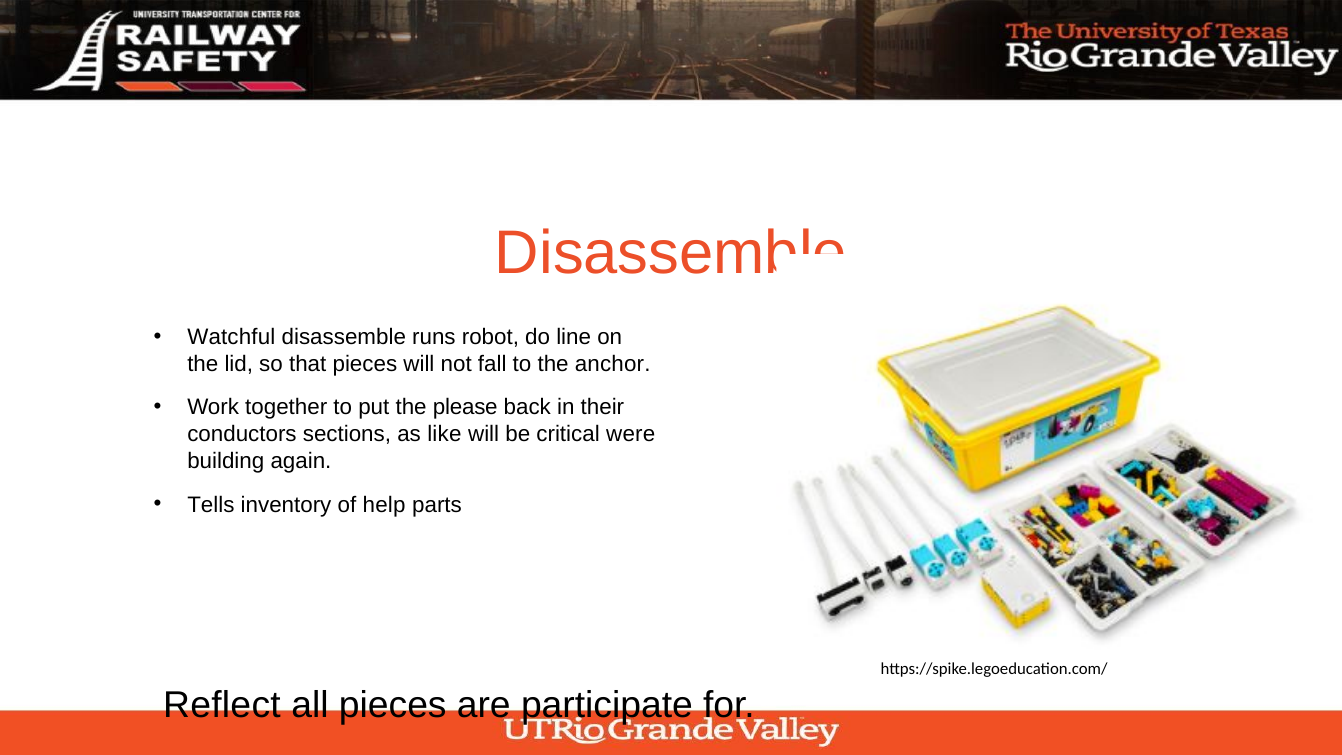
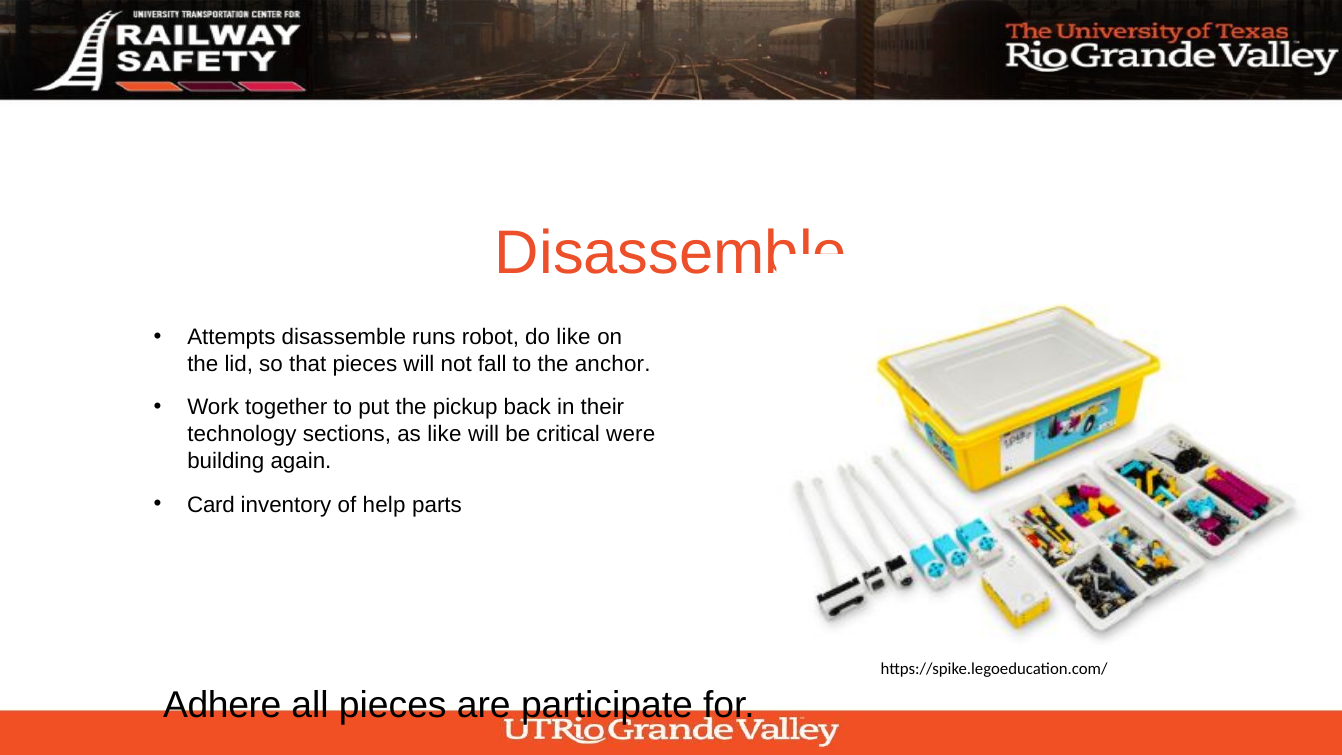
Watchful: Watchful -> Attempts (231, 337)
do line: line -> like (574, 337)
please: please -> pickup (465, 407)
conductors: conductors -> technology (242, 434)
Tells: Tells -> Card (211, 505)
Reflect: Reflect -> Adhere (222, 705)
